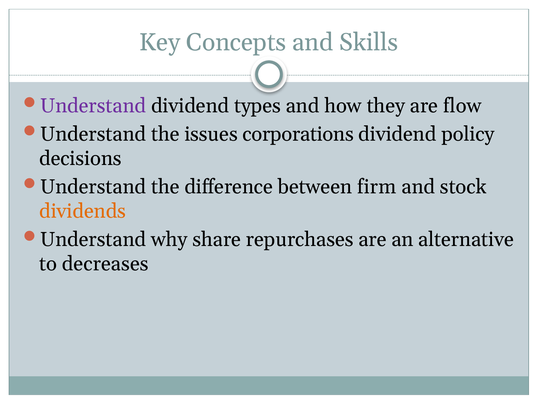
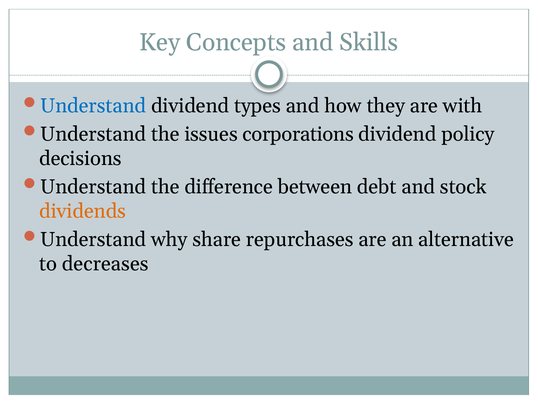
Understand colour: purple -> blue (93, 106)
flow: flow -> with (463, 106)
firm: firm -> debt (377, 187)
